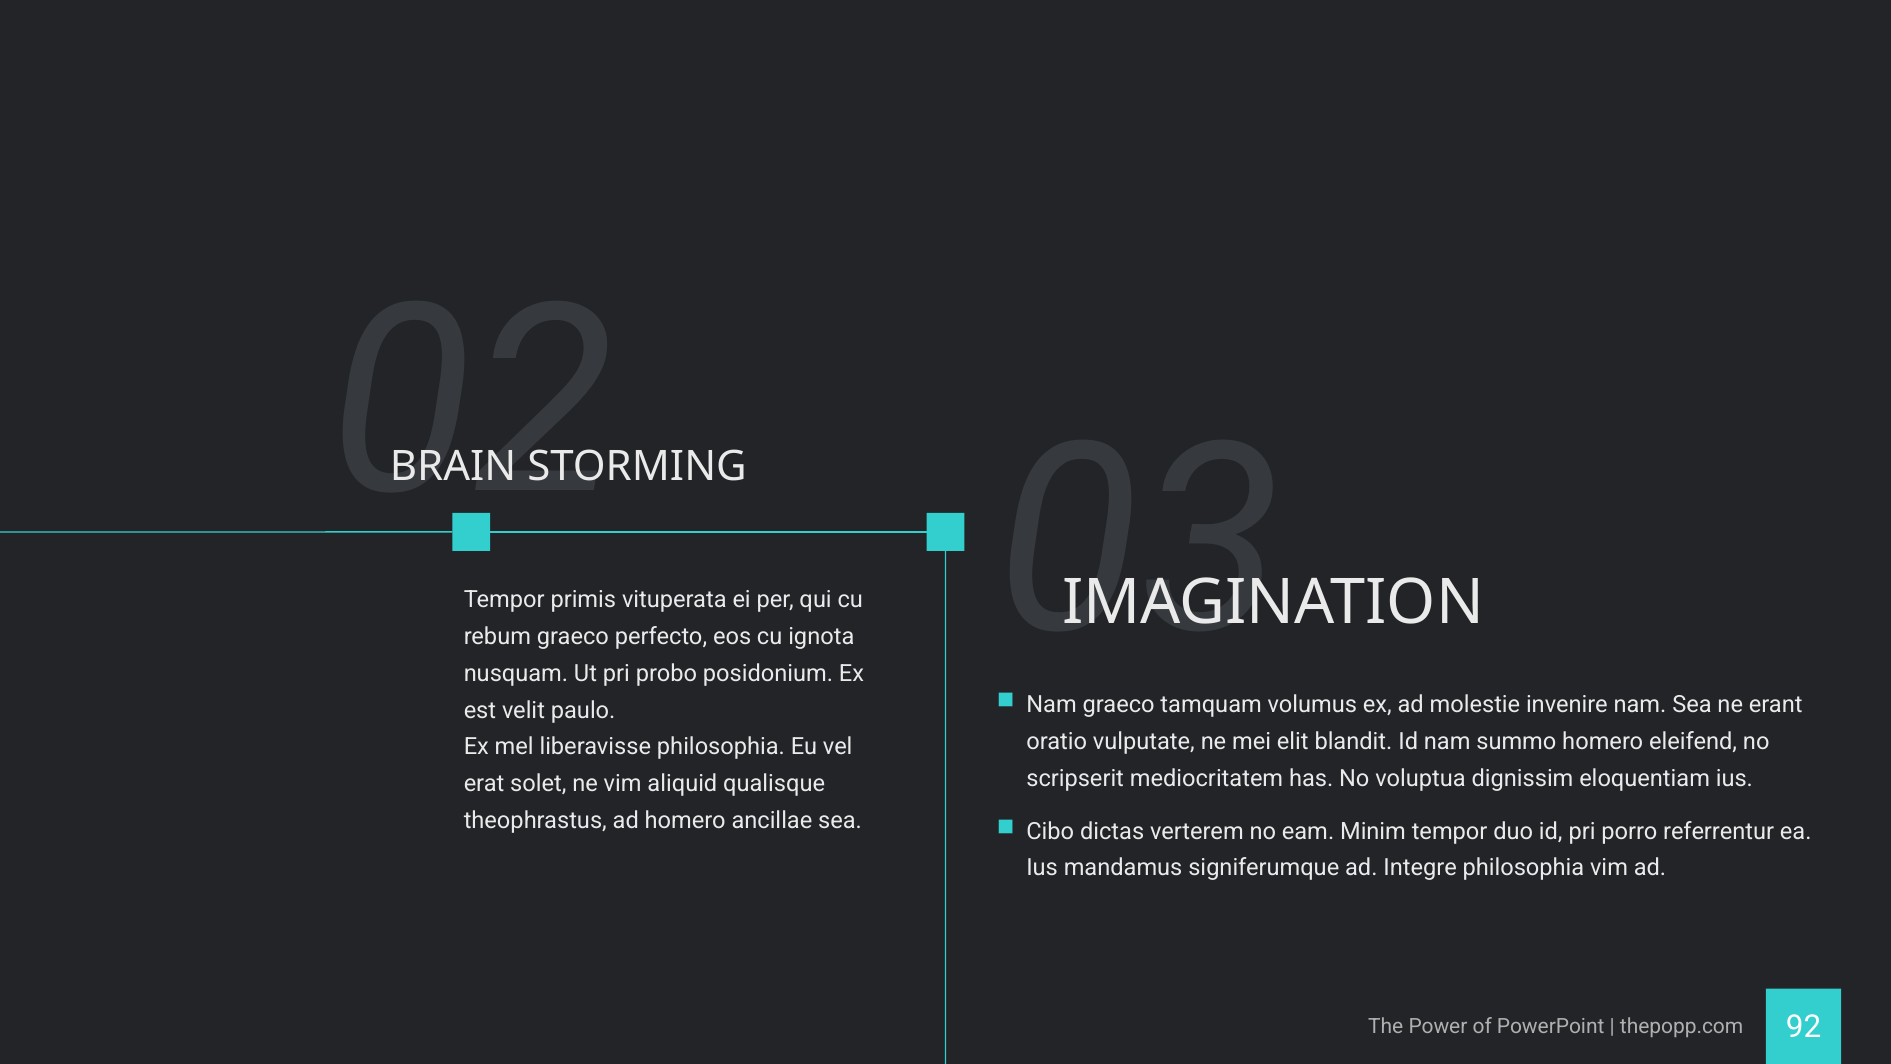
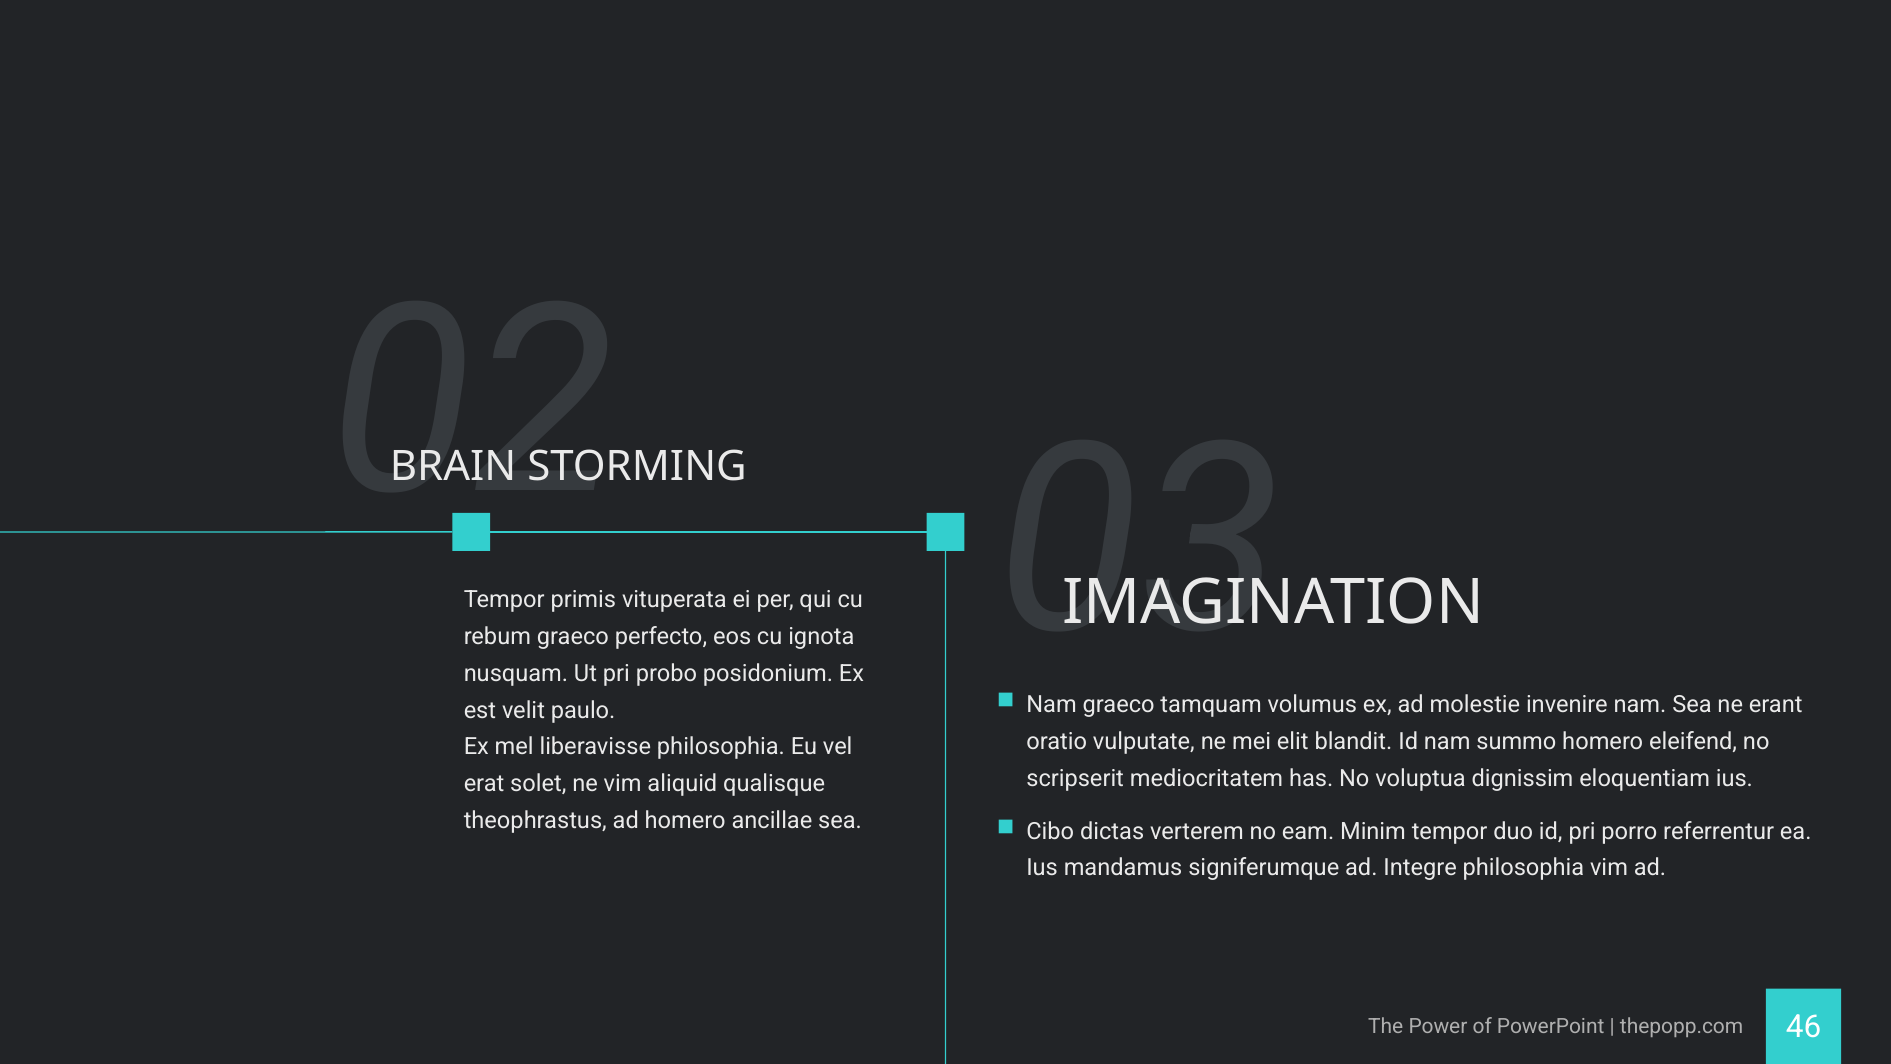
92: 92 -> 46 (1804, 1027)
